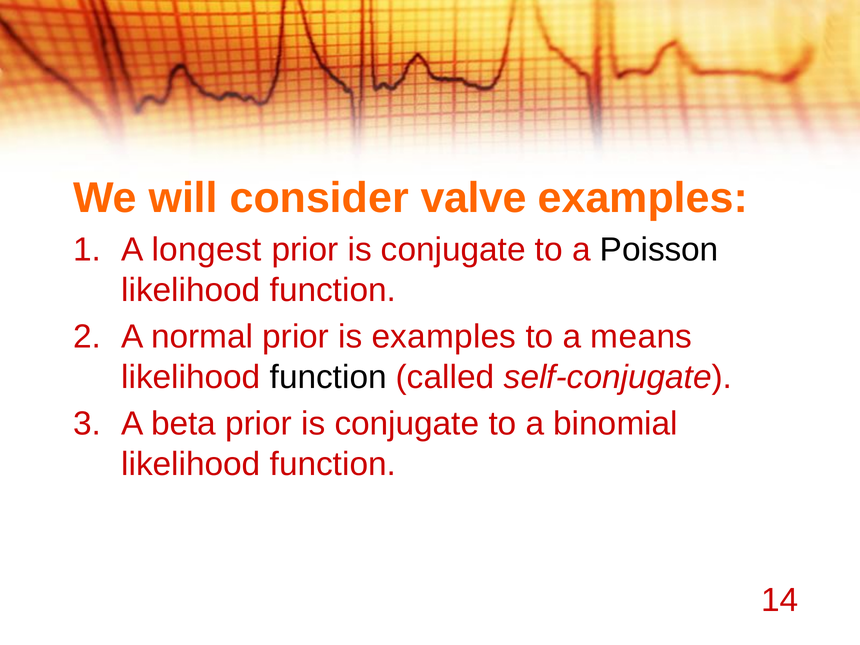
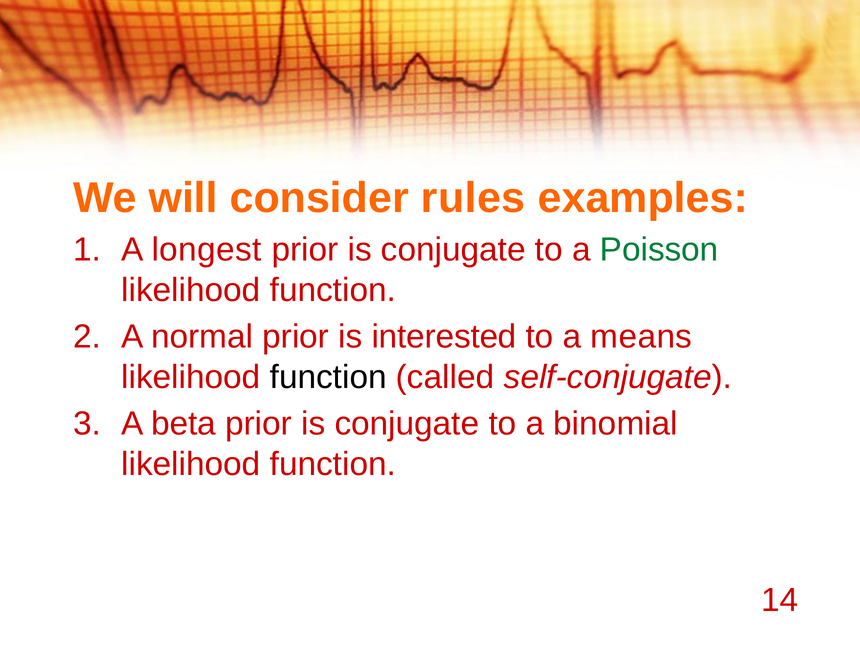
valve: valve -> rules (473, 198)
Poisson colour: black -> green (659, 250)
is examples: examples -> interested (444, 337)
